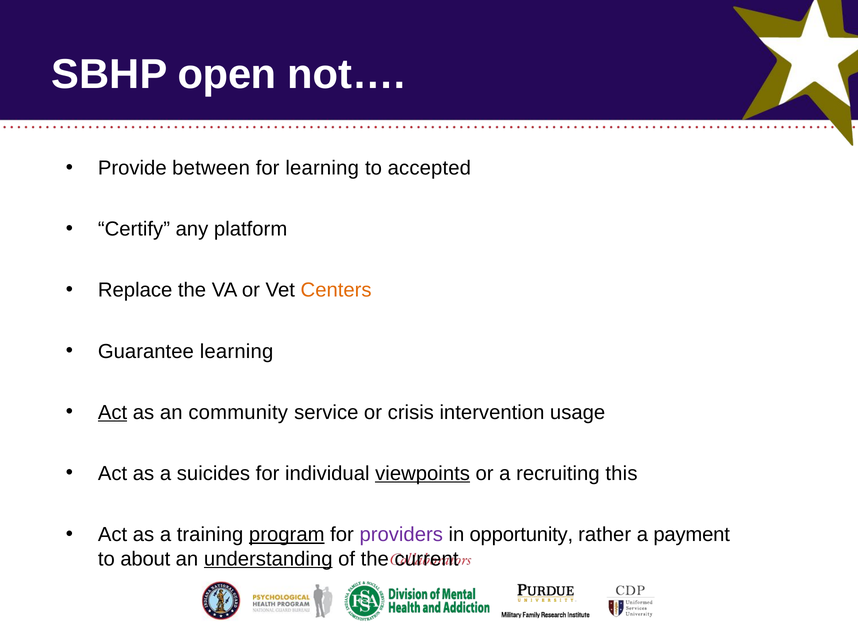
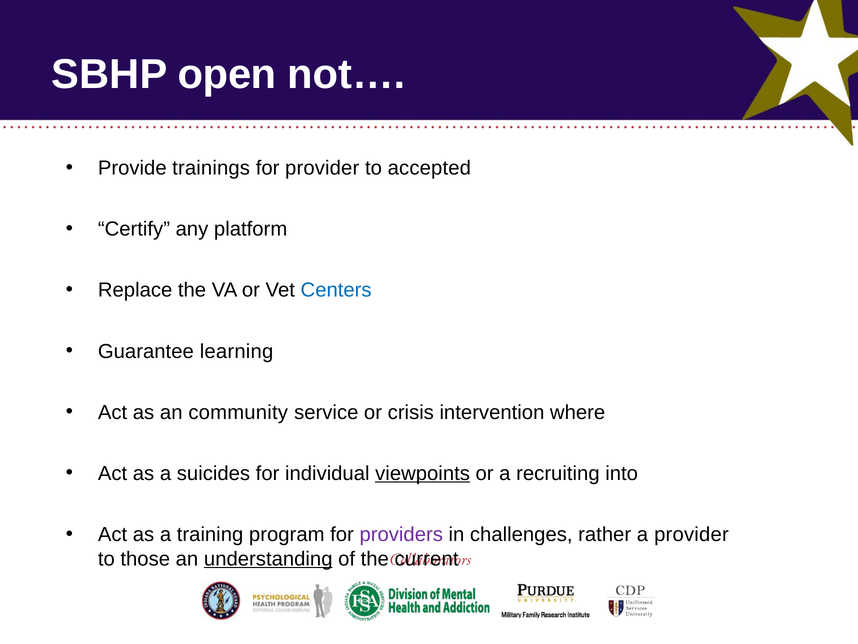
between: between -> trainings (211, 168)
for learning: learning -> provider (322, 168)
Centers colour: orange -> blue (336, 290)
Act underline: present -> none (113, 412)
usage: usage -> where (578, 412)
this: this -> into (622, 473)
program underline: present -> none (287, 534)
opportunity: opportunity -> challenges (521, 534)
a payment: payment -> provider (691, 534)
about: about -> those (145, 558)
